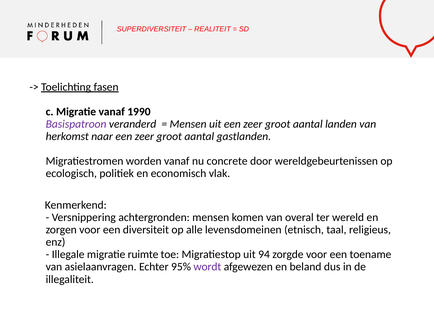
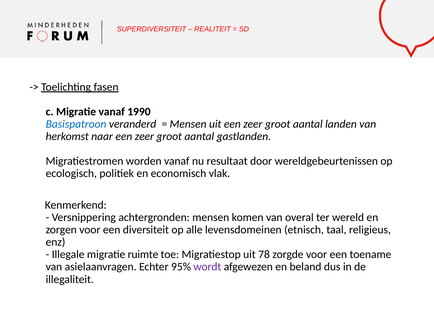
Basispatroon colour: purple -> blue (76, 124)
concrete: concrete -> resultaat (227, 161)
94: 94 -> 78 (264, 255)
